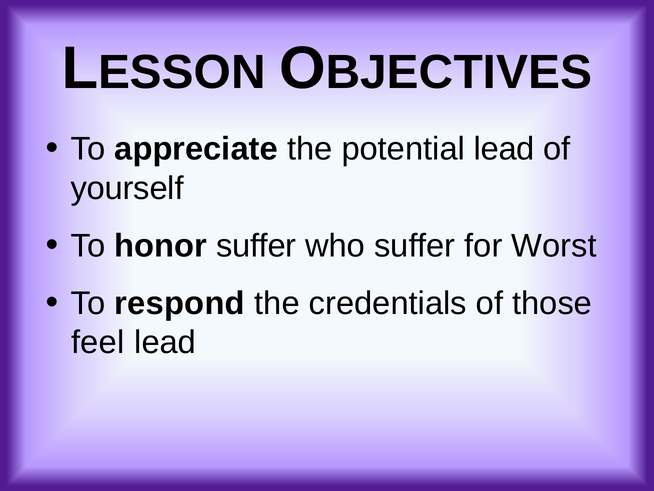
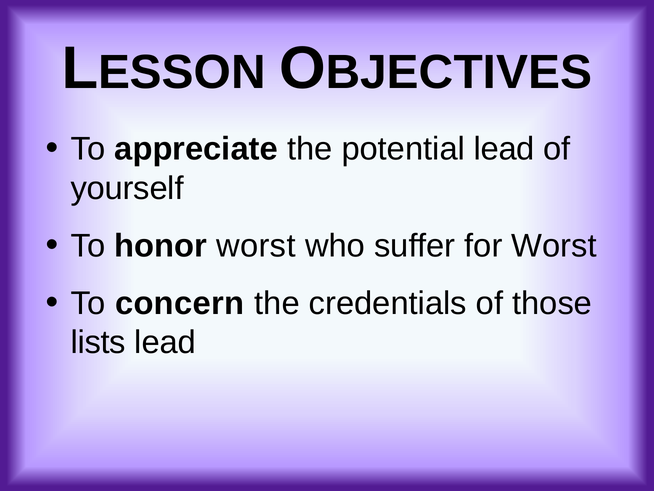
honor suffer: suffer -> worst (256, 246)
respond: respond -> concern (180, 303)
feel: feel -> lists (98, 342)
